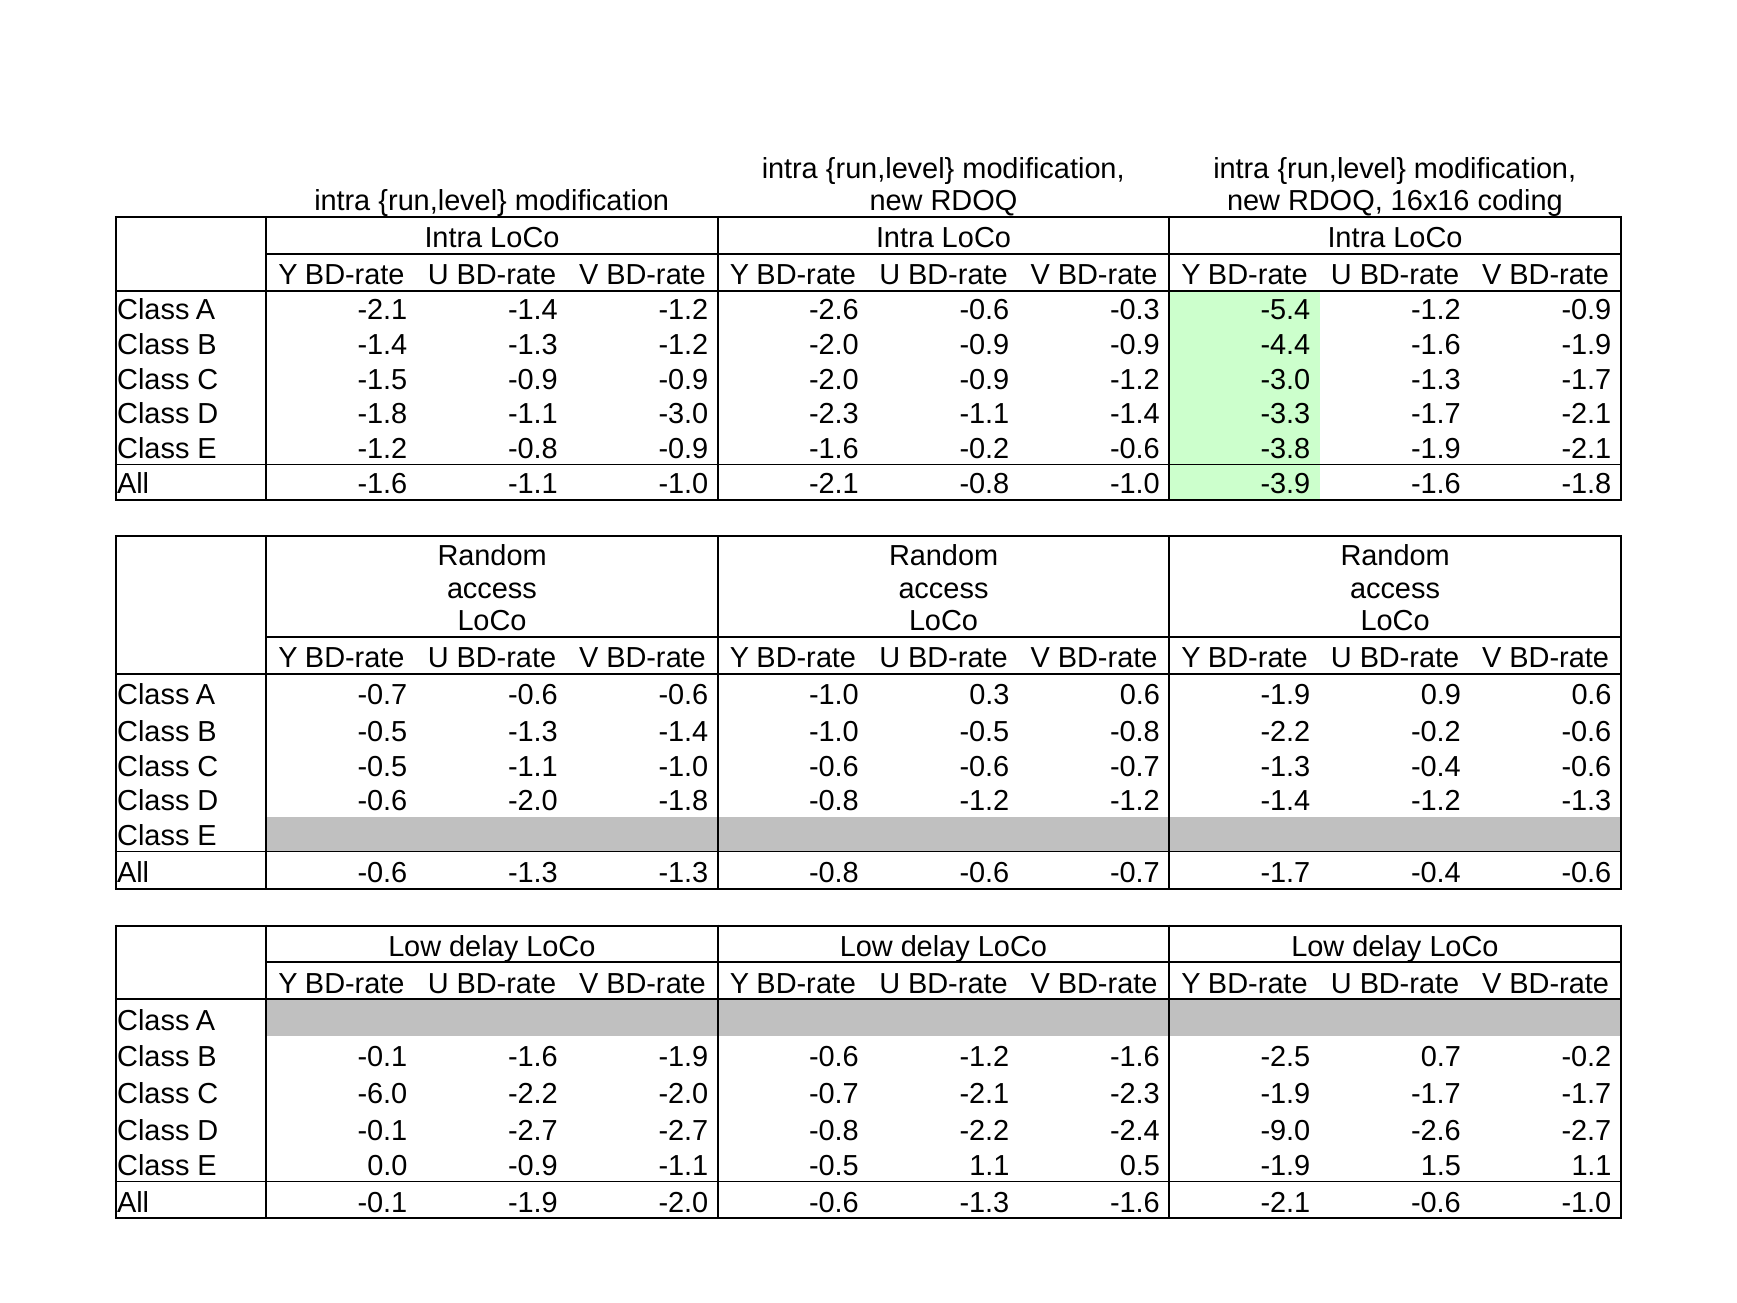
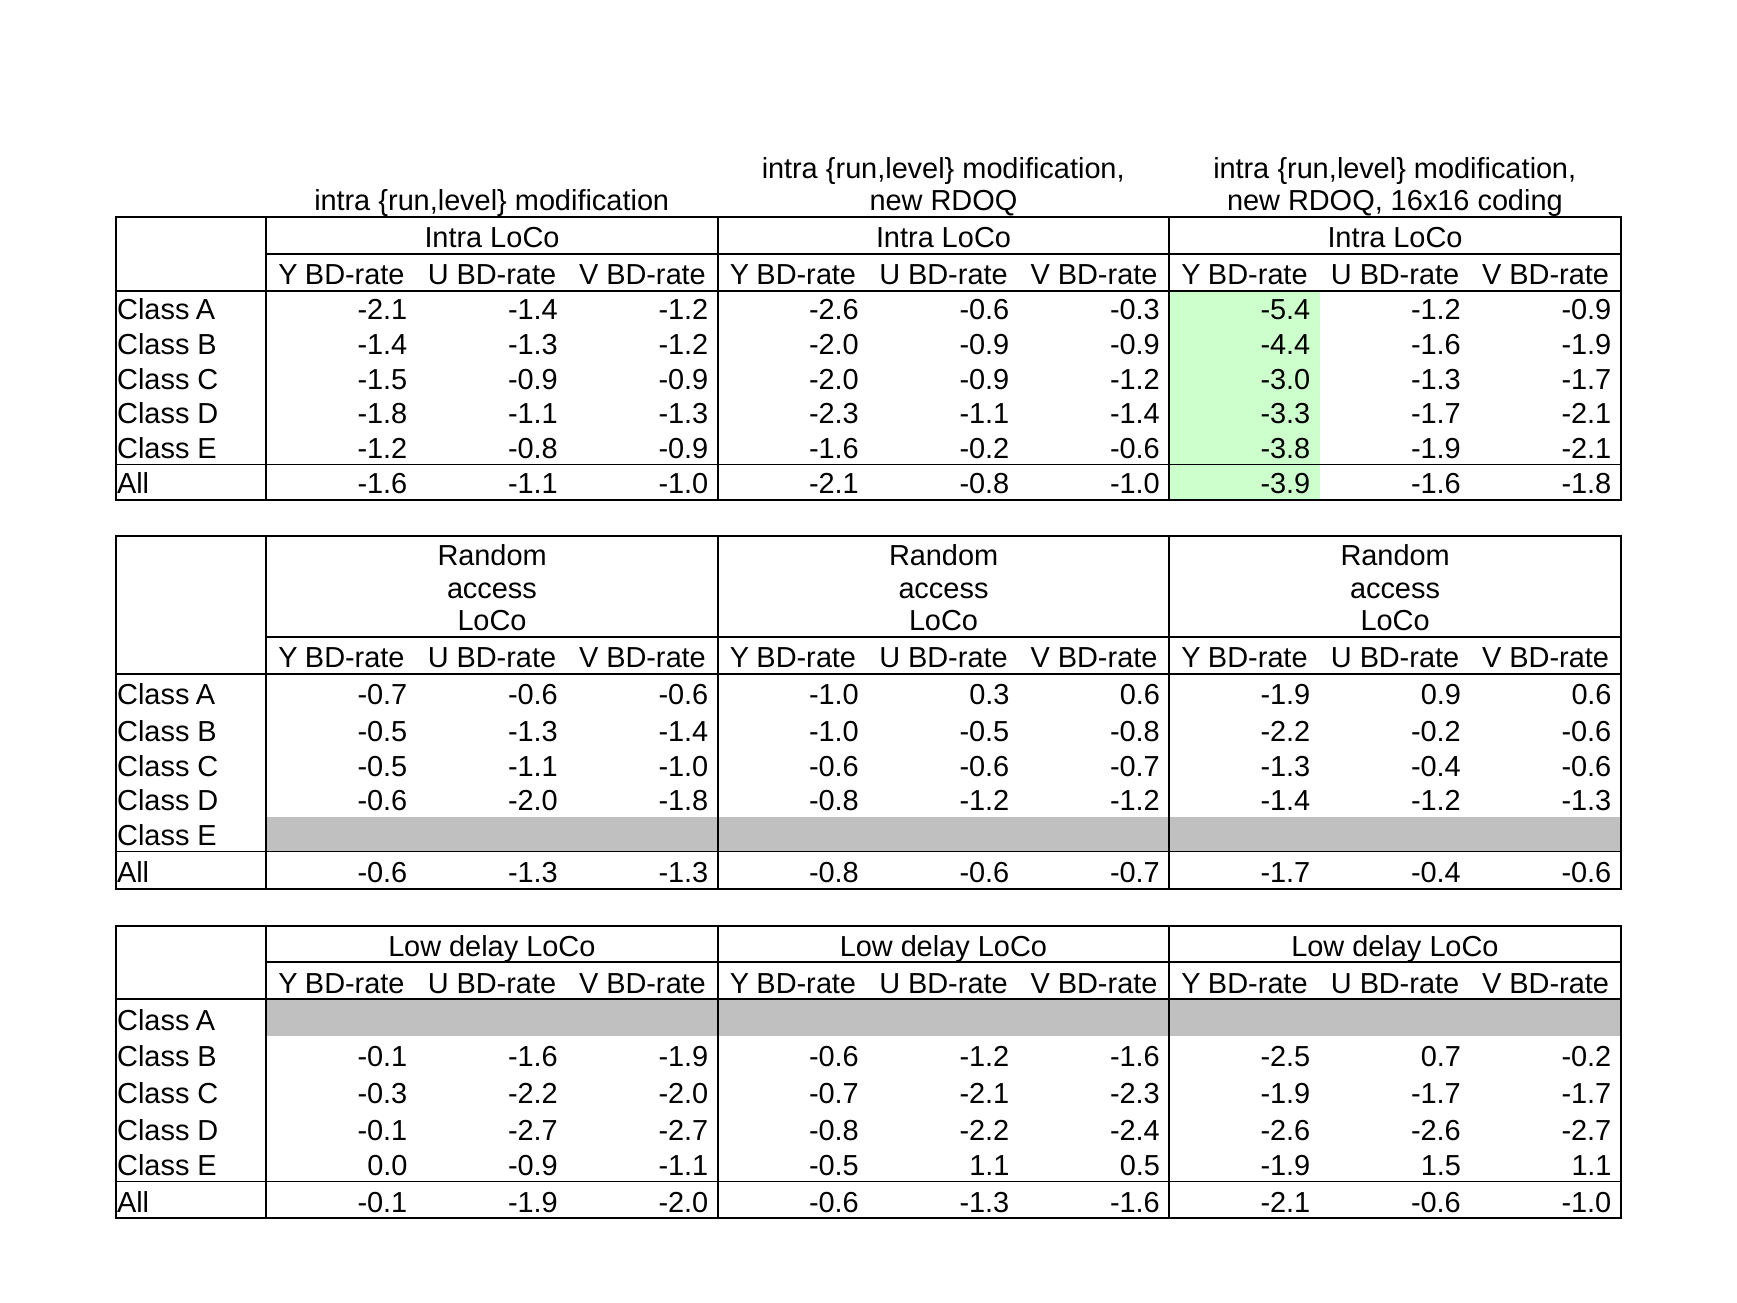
-1.1 -3.0: -3.0 -> -1.3 (683, 414)
C -6.0: -6.0 -> -0.3 (382, 1094)
-2.4 -9.0: -9.0 -> -2.6 (1285, 1131)
